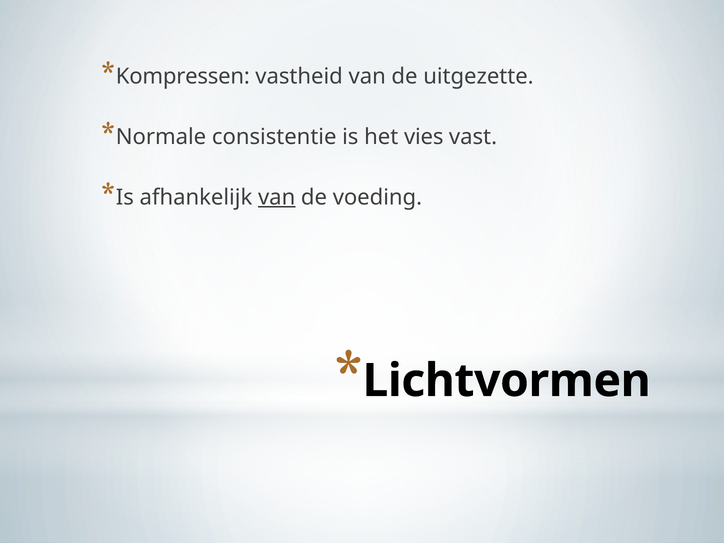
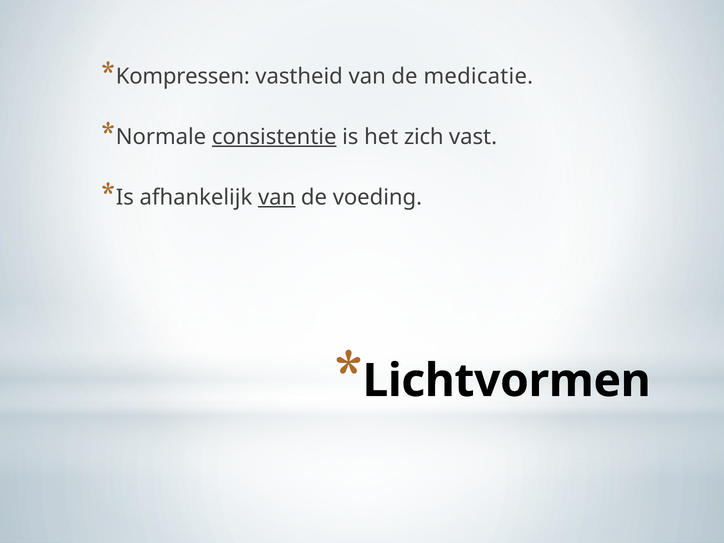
uitgezette: uitgezette -> medicatie (478, 76)
consistentie underline: none -> present (274, 137)
vies: vies -> zich (424, 137)
